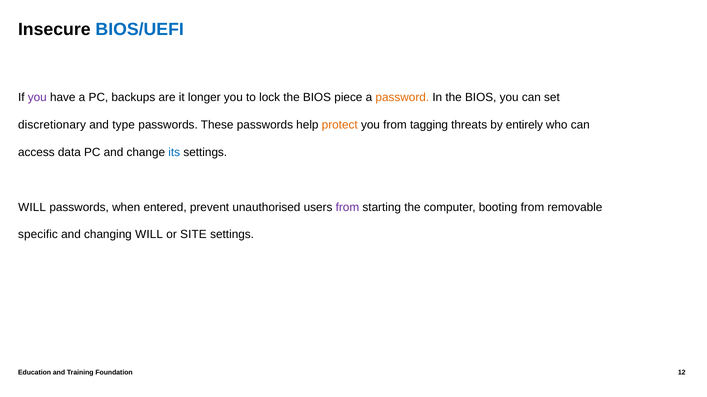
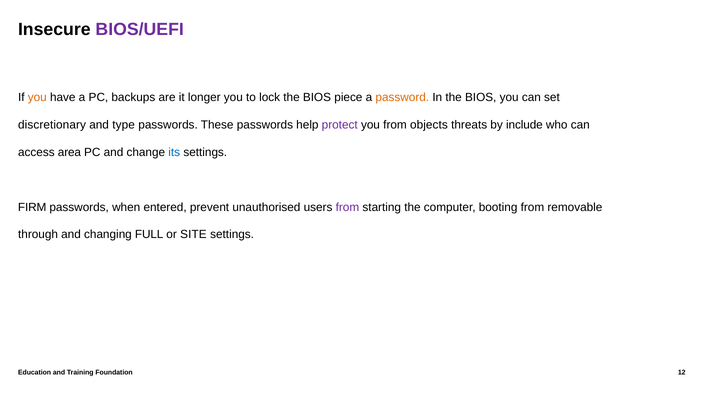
BIOS/UEFI colour: blue -> purple (140, 30)
you colour: purple -> orange (37, 98)
protect colour: orange -> purple (340, 125)
tagging: tagging -> objects (429, 125)
entirely: entirely -> include (524, 125)
data: data -> area (69, 153)
WILL: WILL -> FIRM (32, 208)
specific: specific -> through (38, 235)
changing WILL: WILL -> FULL (149, 235)
